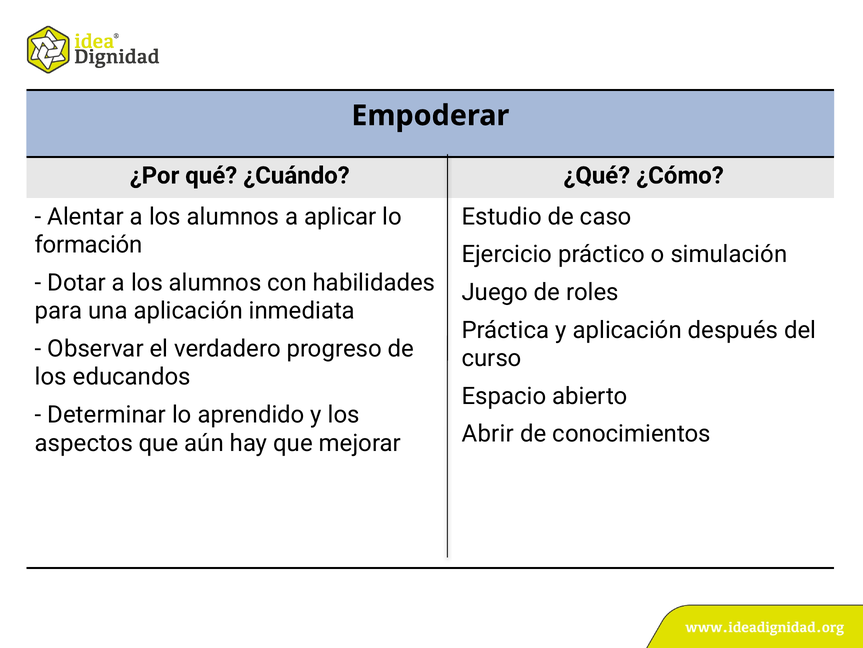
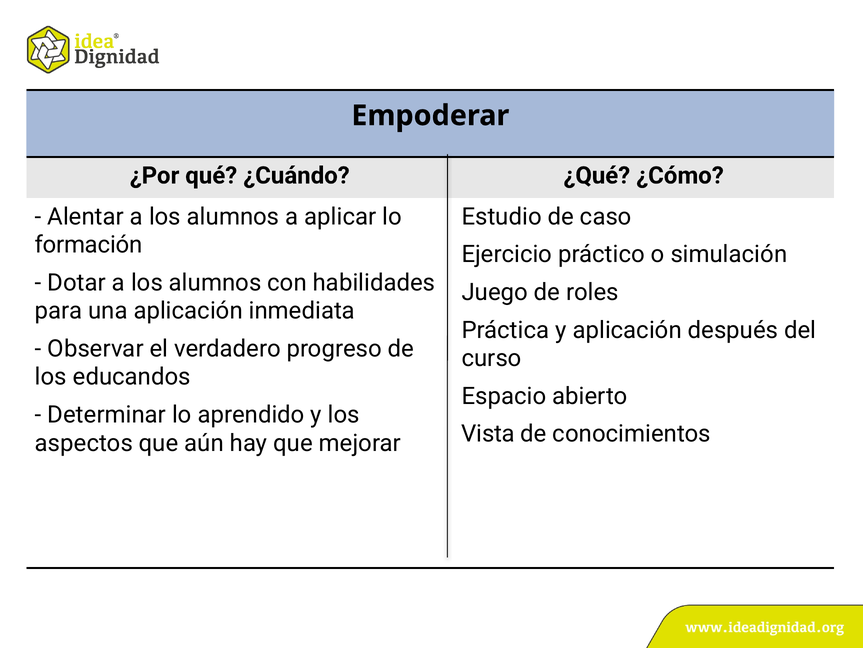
Abrir: Abrir -> Vista (488, 434)
